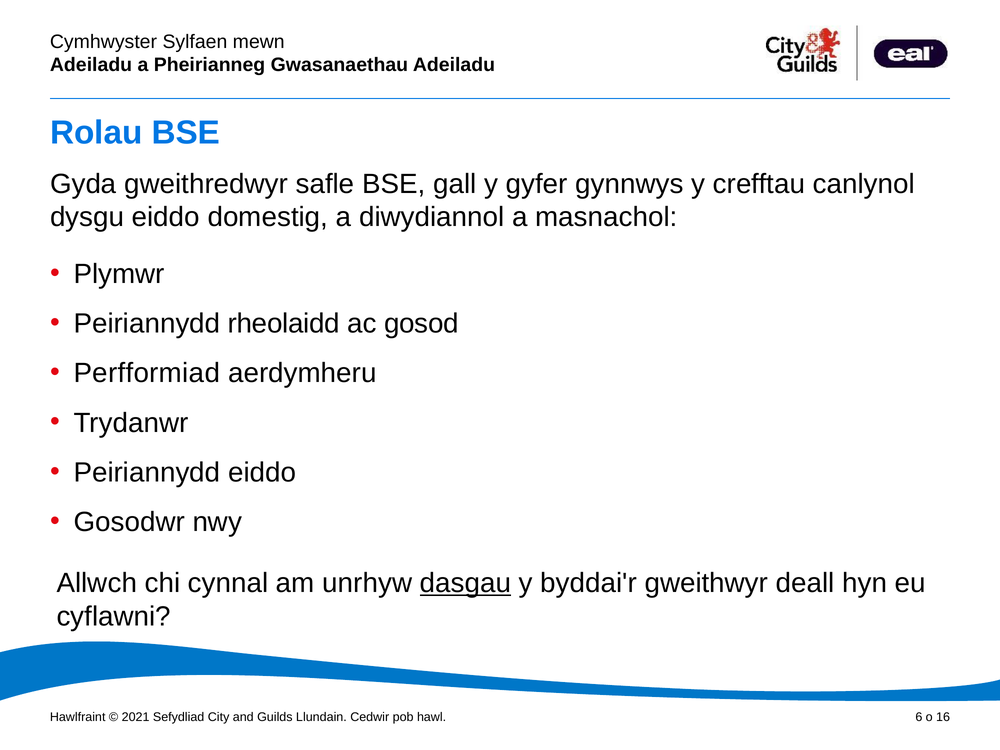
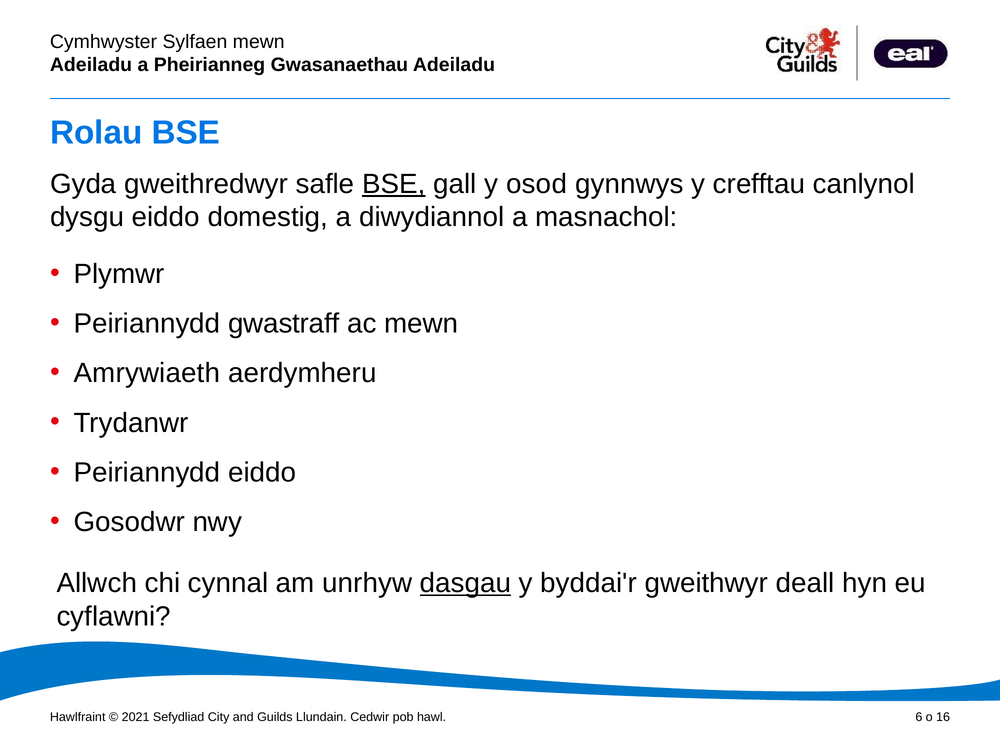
BSE underline: none -> present (394, 184)
gyfer: gyfer -> osod (537, 184)
rheolaidd: rheolaidd -> gwastraff (284, 324)
ac gosod: gosod -> mewn (421, 324)
Perfformiad: Perfformiad -> Amrywiaeth (147, 373)
